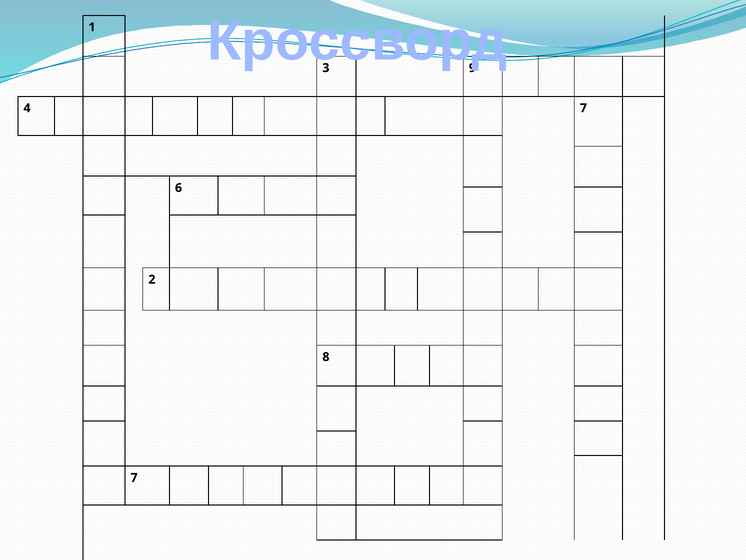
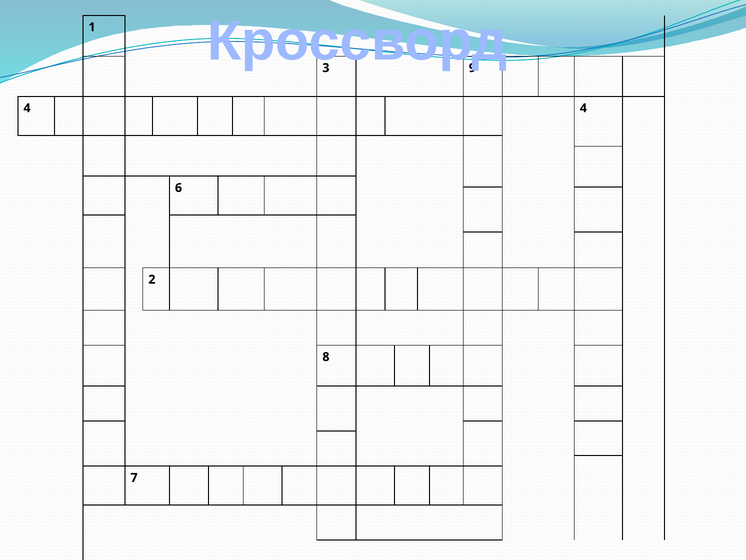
4 7: 7 -> 4 (583, 108)
